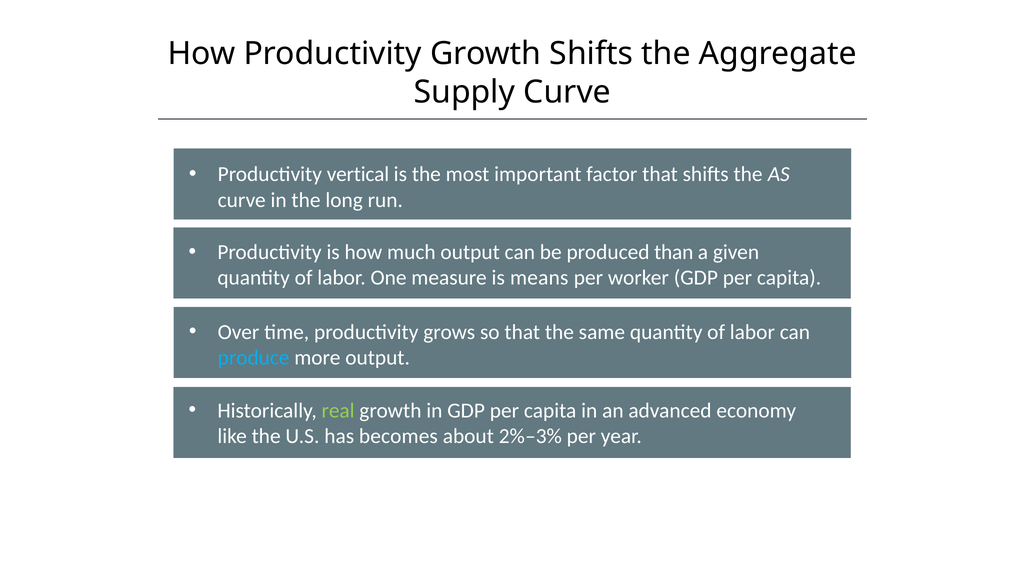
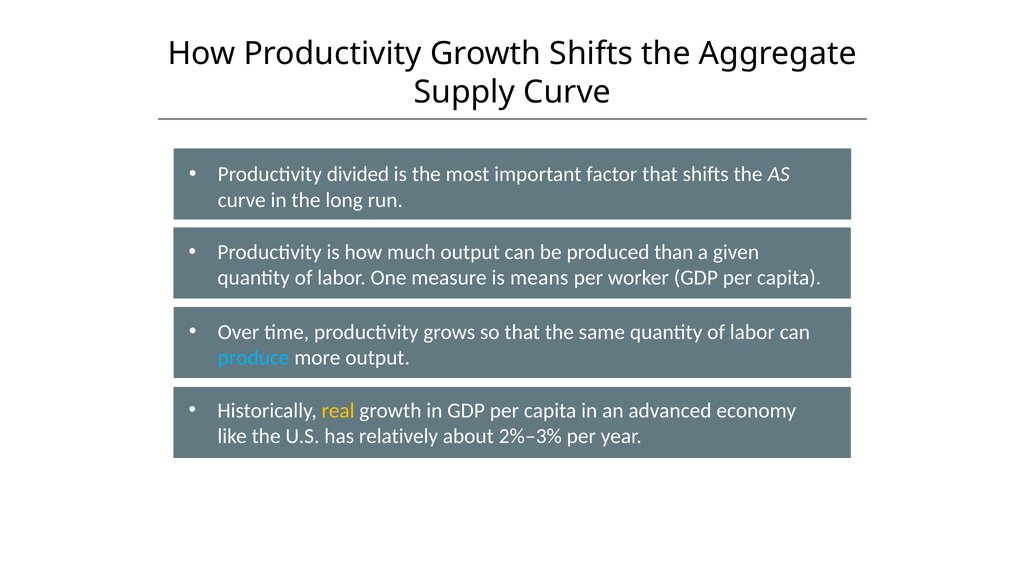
vertical: vertical -> divided (358, 174)
real colour: light green -> yellow (338, 410)
becomes: becomes -> relatively (399, 436)
